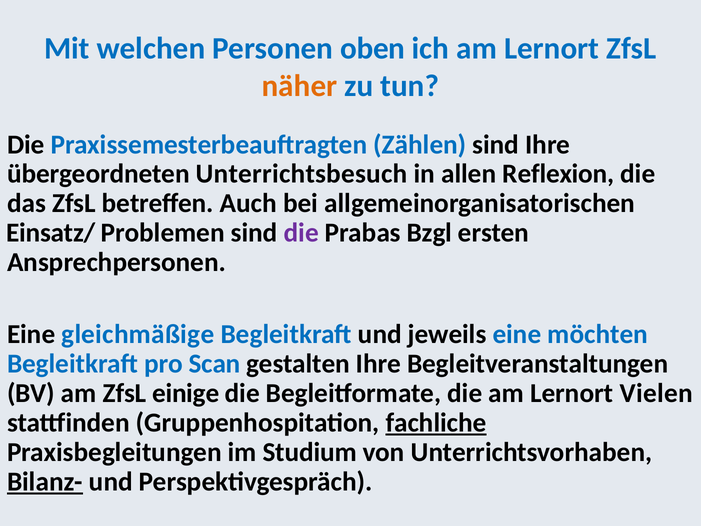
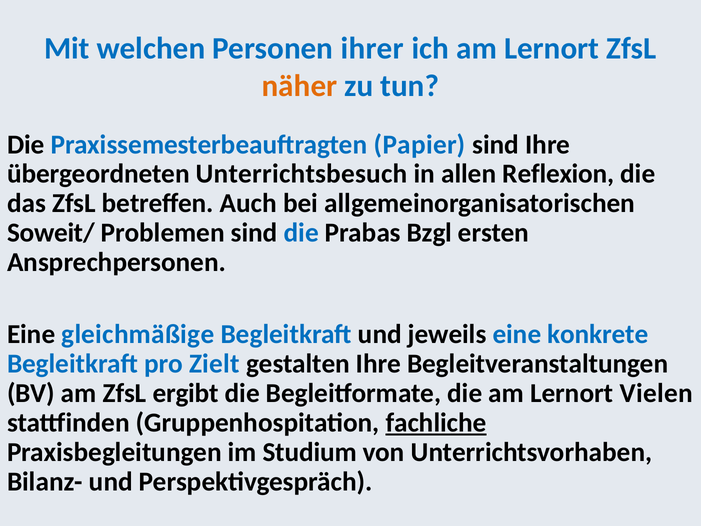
oben: oben -> ihrer (372, 48)
Zählen: Zählen -> Papier (420, 144)
Einsatz/: Einsatz/ -> Soweit/ (51, 233)
die colour: purple -> blue (301, 233)
möchten: möchten -> konkrete (598, 334)
Scan: Scan -> Zielt (214, 364)
einige: einige -> ergibt (186, 393)
Bilanz- underline: present -> none (45, 481)
